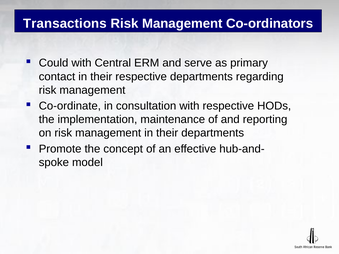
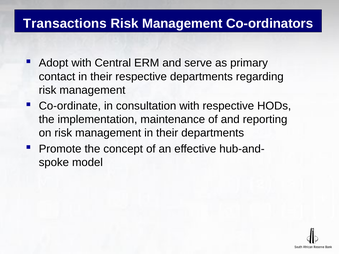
Could: Could -> Adopt (54, 63)
